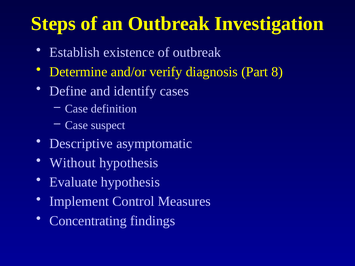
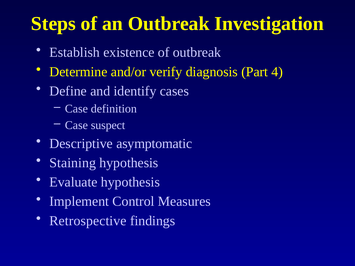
8: 8 -> 4 (277, 72)
Without: Without -> Staining (73, 163)
Concentrating: Concentrating -> Retrospective (88, 221)
